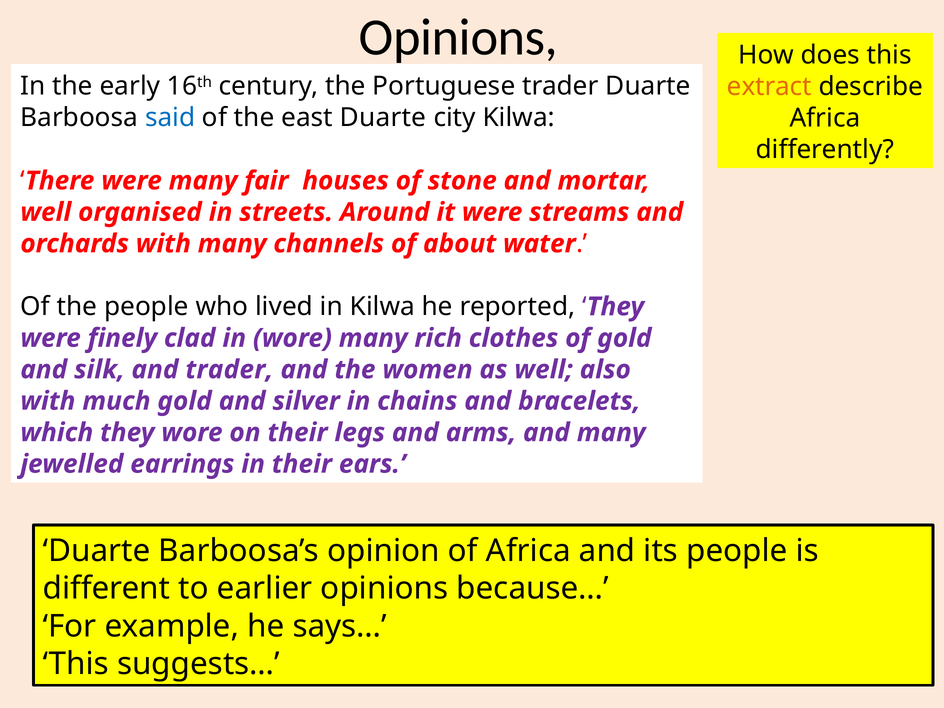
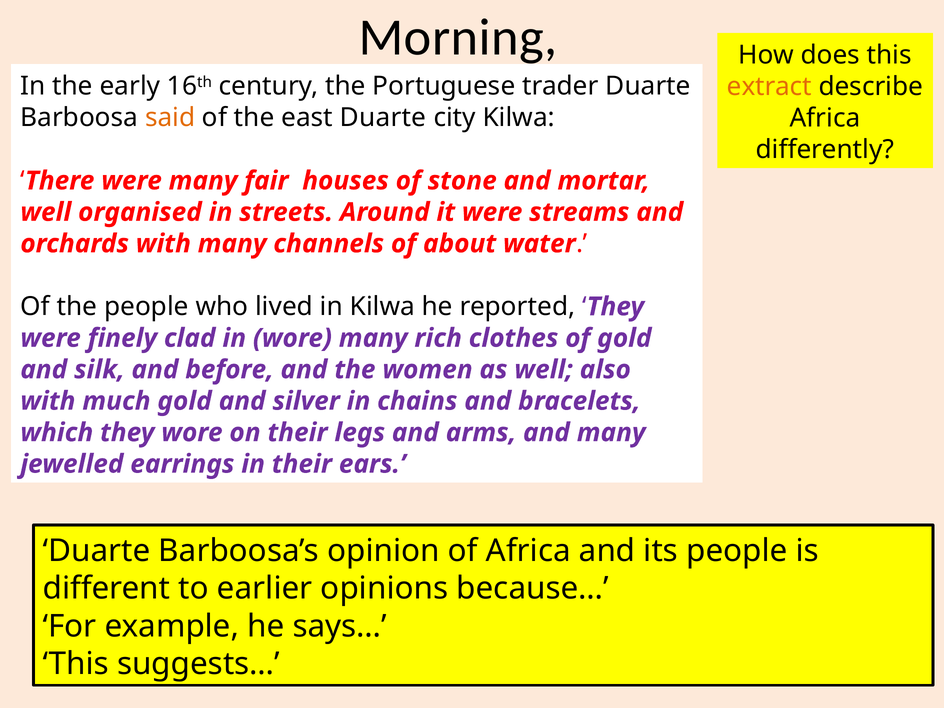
Opinions: Opinions -> Morning (458, 38)
said colour: blue -> orange (170, 118)
and trader: trader -> before (229, 370)
